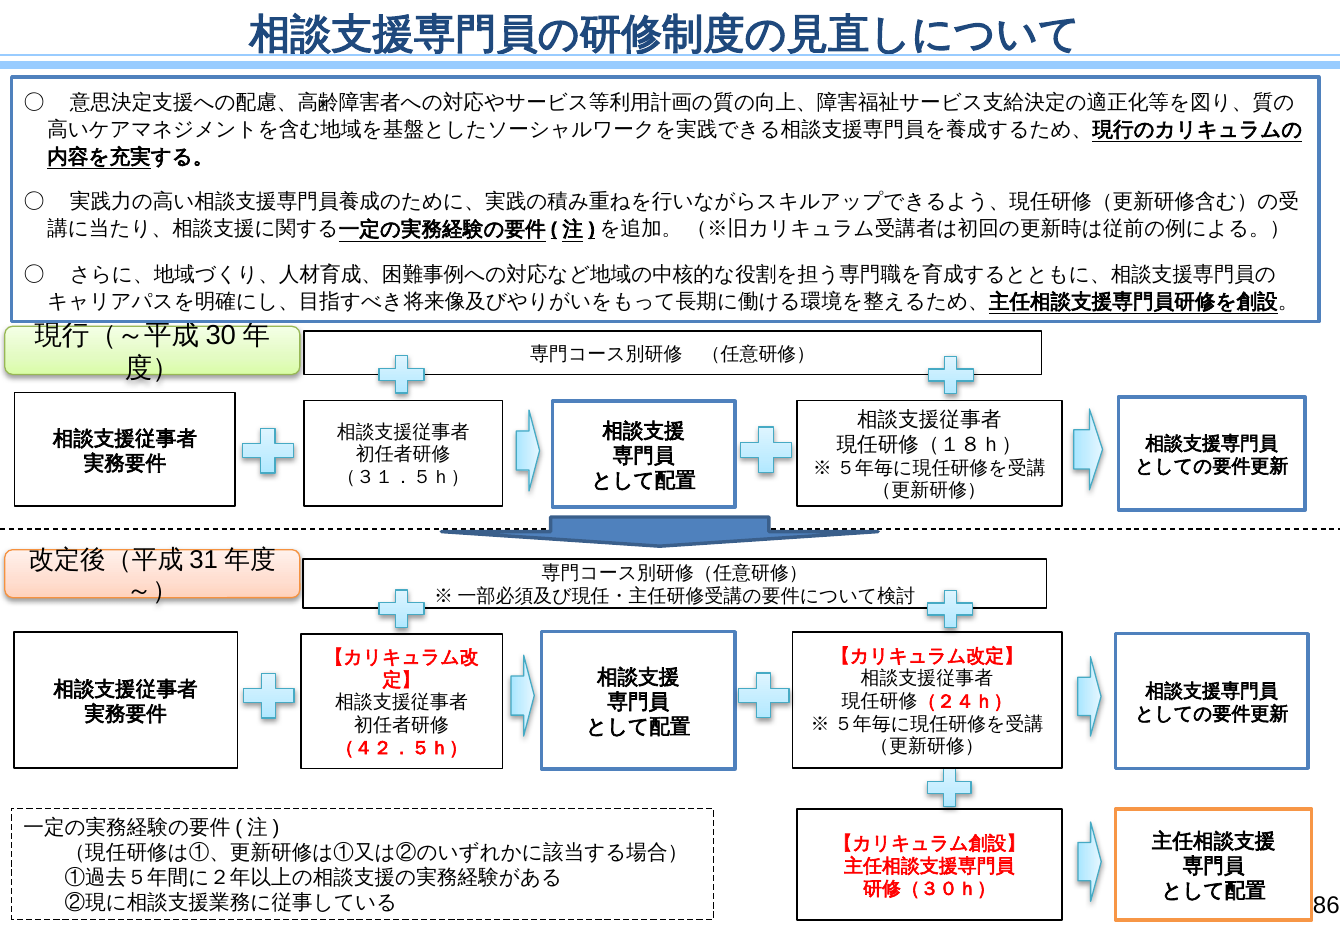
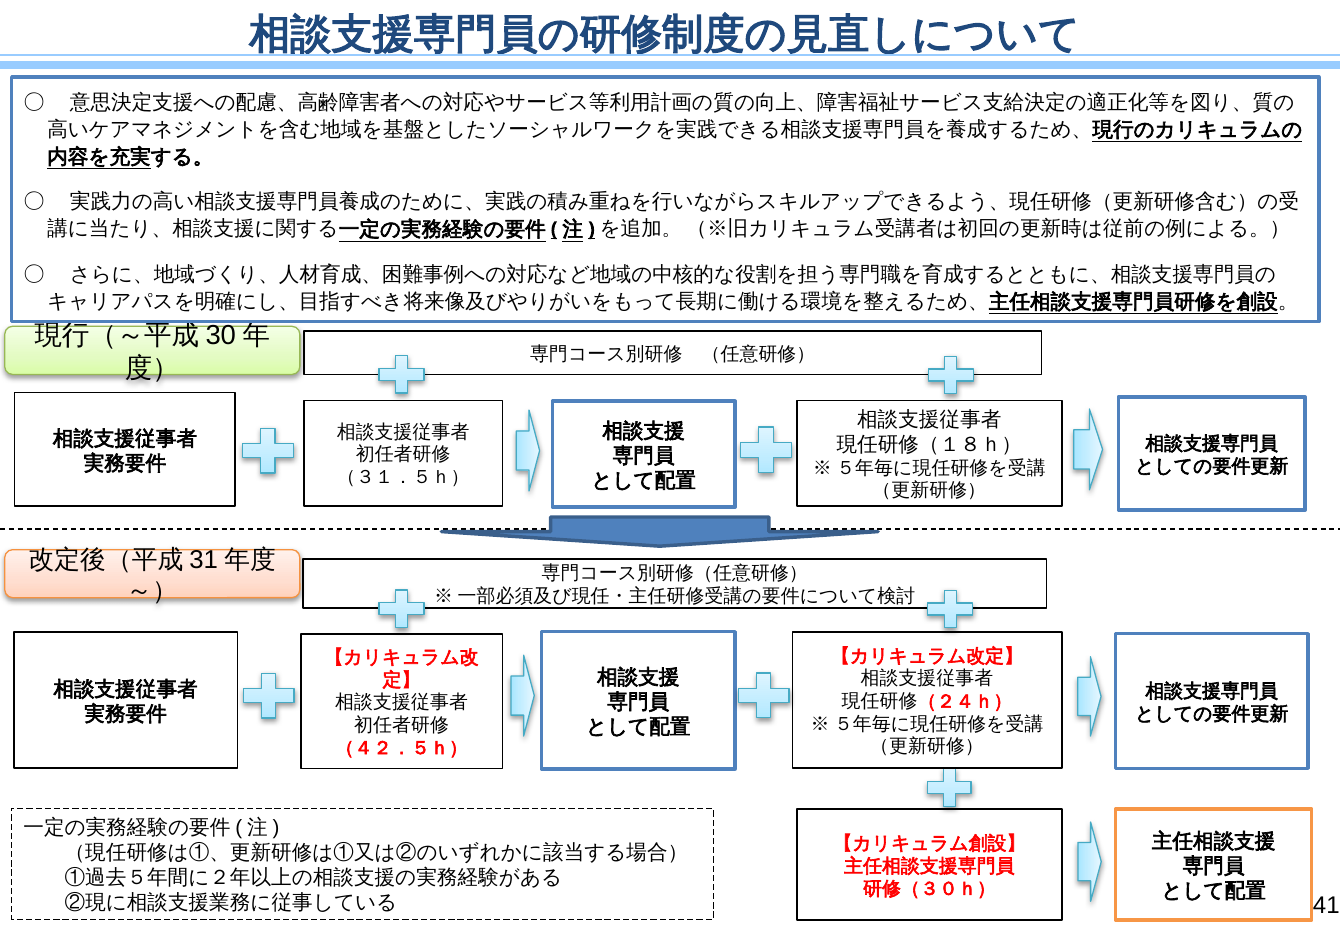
86: 86 -> 41 (1326, 905)
